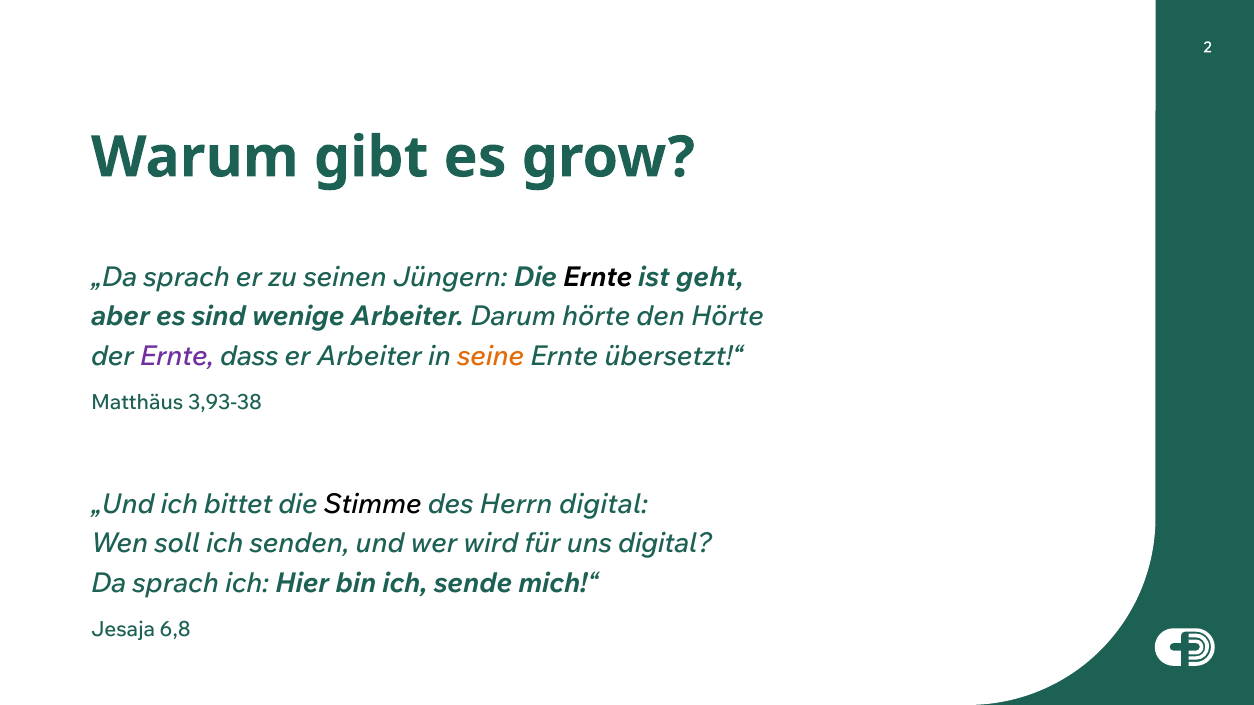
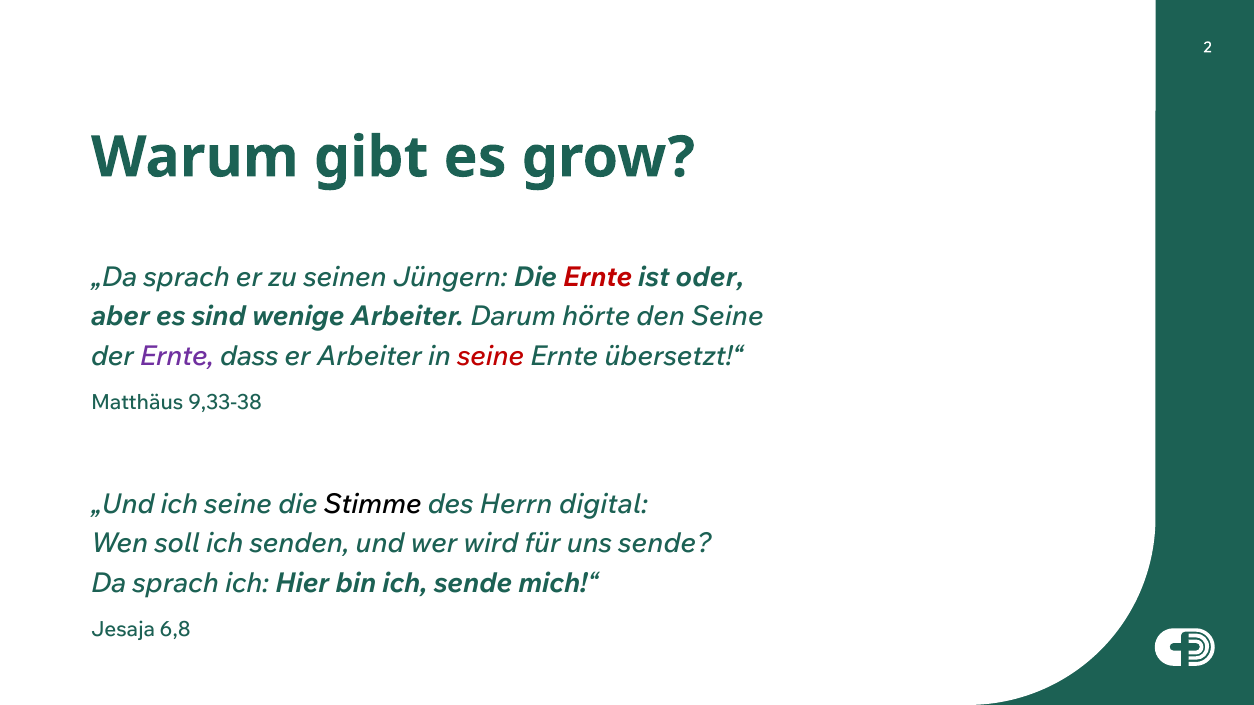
Ernte colour: black -> red (598, 277)
geht: geht -> oder (710, 277)
den Hörte: Hörte -> Seine (727, 317)
seine colour: orange -> red (491, 356)
3,93-38: 3,93-38 -> 9,33-38 (225, 403)
ich bittet: bittet -> seine (238, 504)
uns digital: digital -> sende (665, 544)
